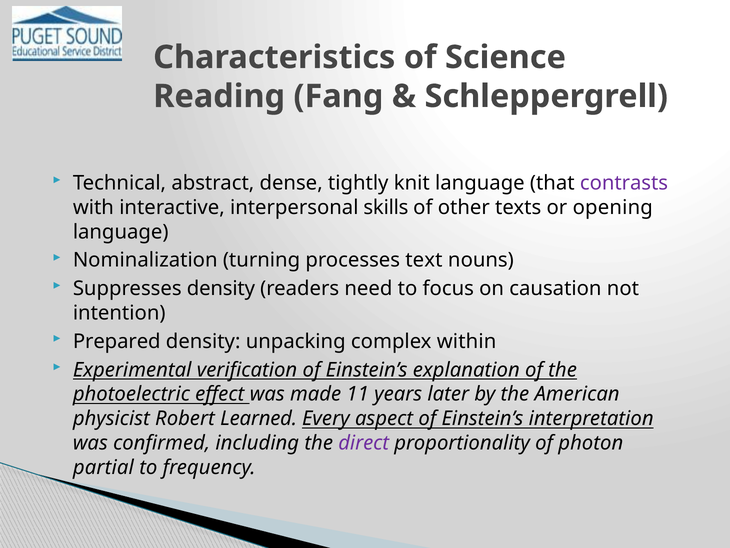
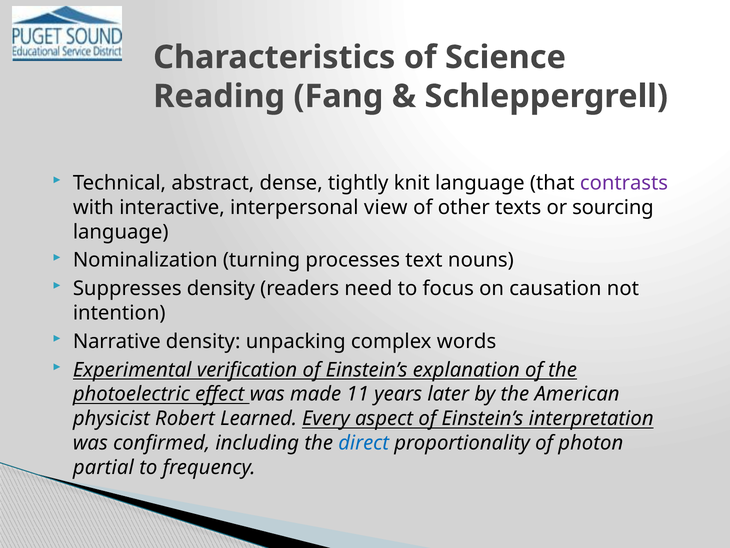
skills: skills -> view (386, 207)
opening: opening -> sourcing (613, 207)
Prepared: Prepared -> Narrative (117, 341)
within: within -> words (467, 341)
direct colour: purple -> blue (364, 443)
